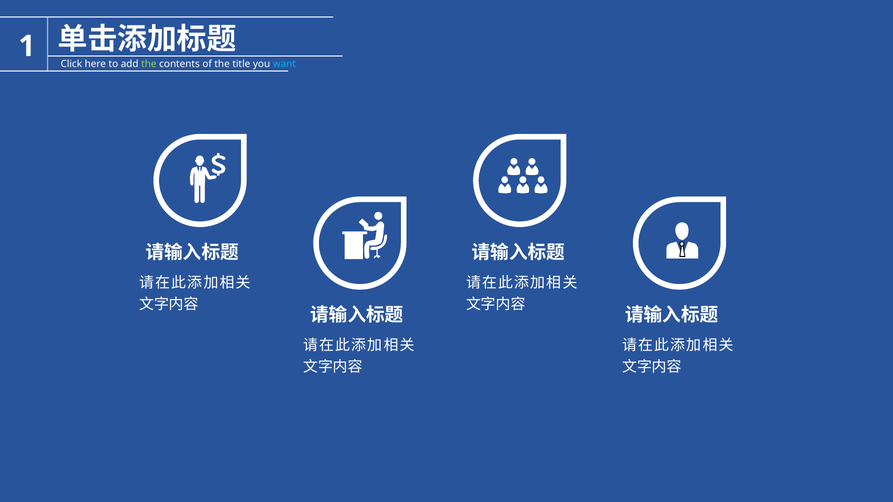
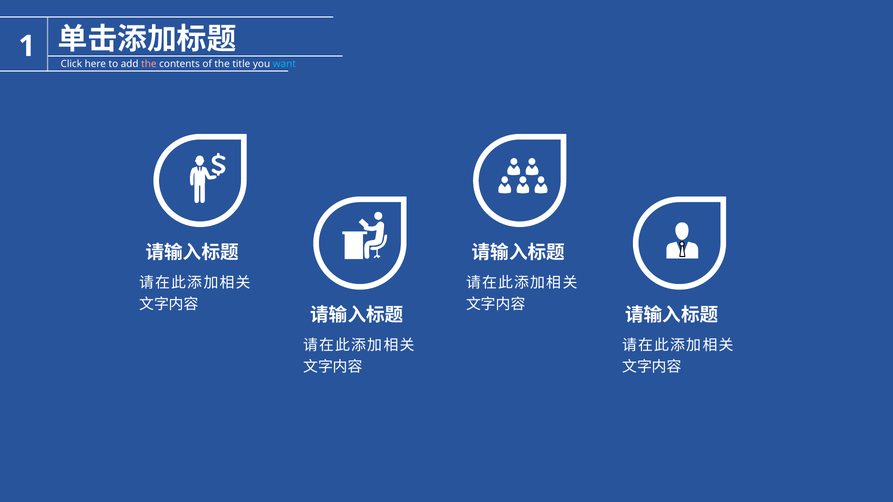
the colour: light green -> pink (149, 64)
